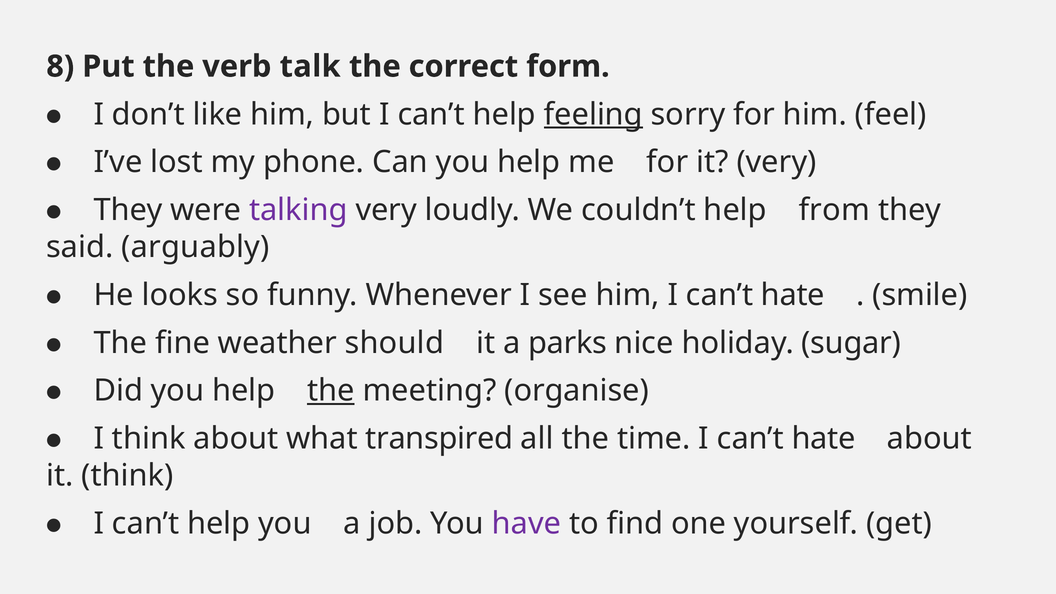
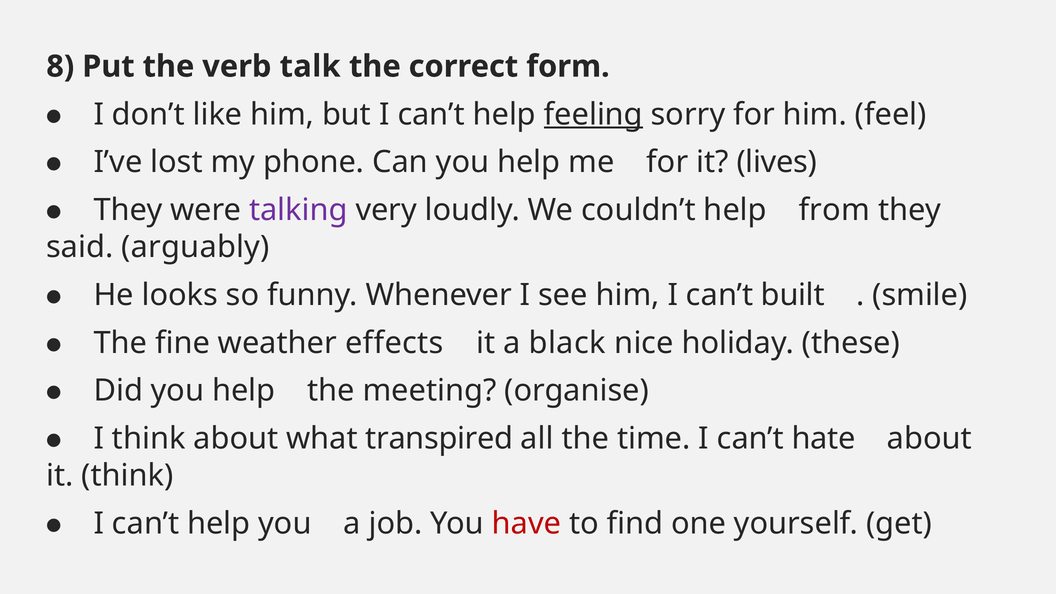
it very: very -> lives (777, 162)
him I can’t hate: hate -> built (793, 295)
should: should -> effects (394, 343)
parks: parks -> black (567, 343)
sugar: sugar -> these (851, 343)
the underline: present -> none (331, 391)
have colour: purple -> red (526, 523)
